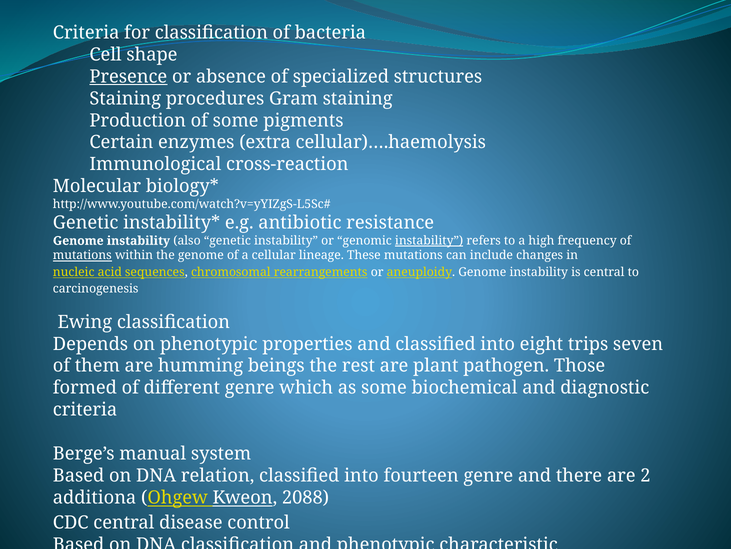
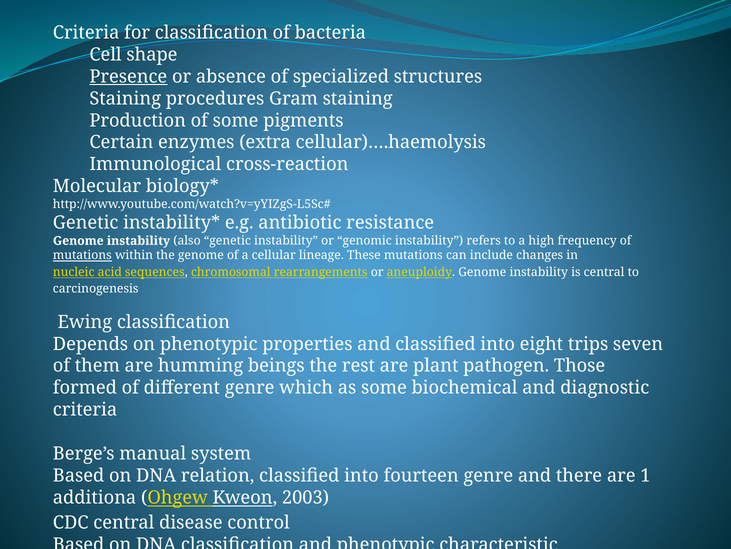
instability underline: present -> none (429, 240)
2: 2 -> 1 (645, 475)
2088: 2088 -> 2003 (305, 497)
